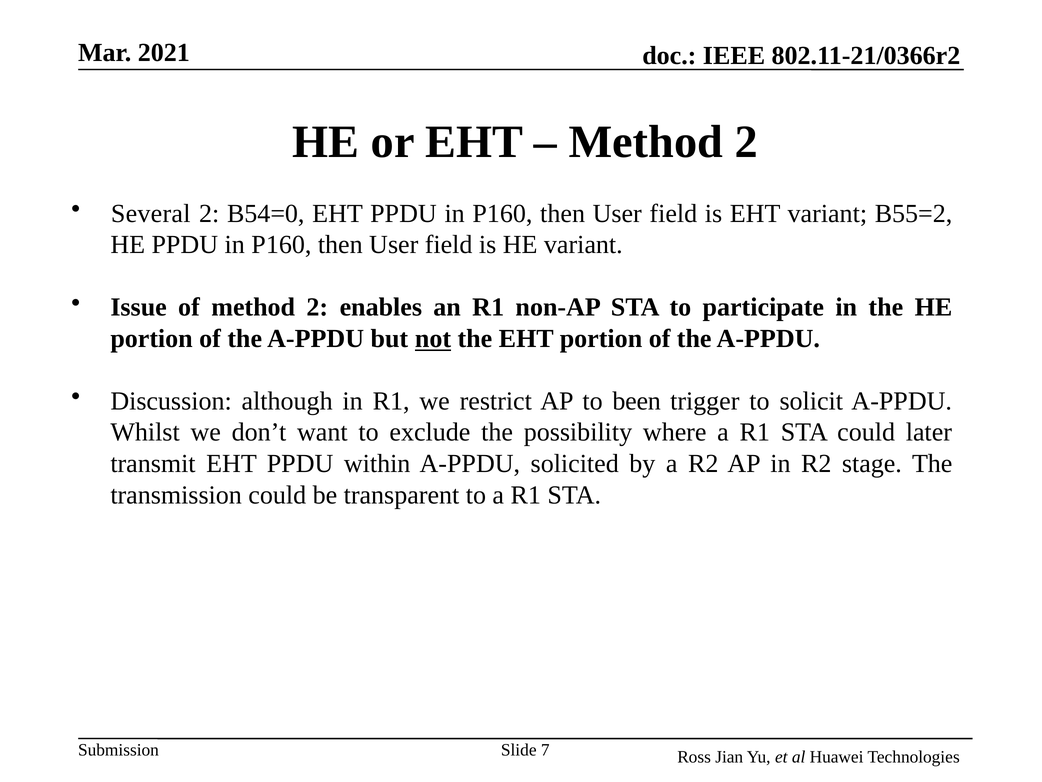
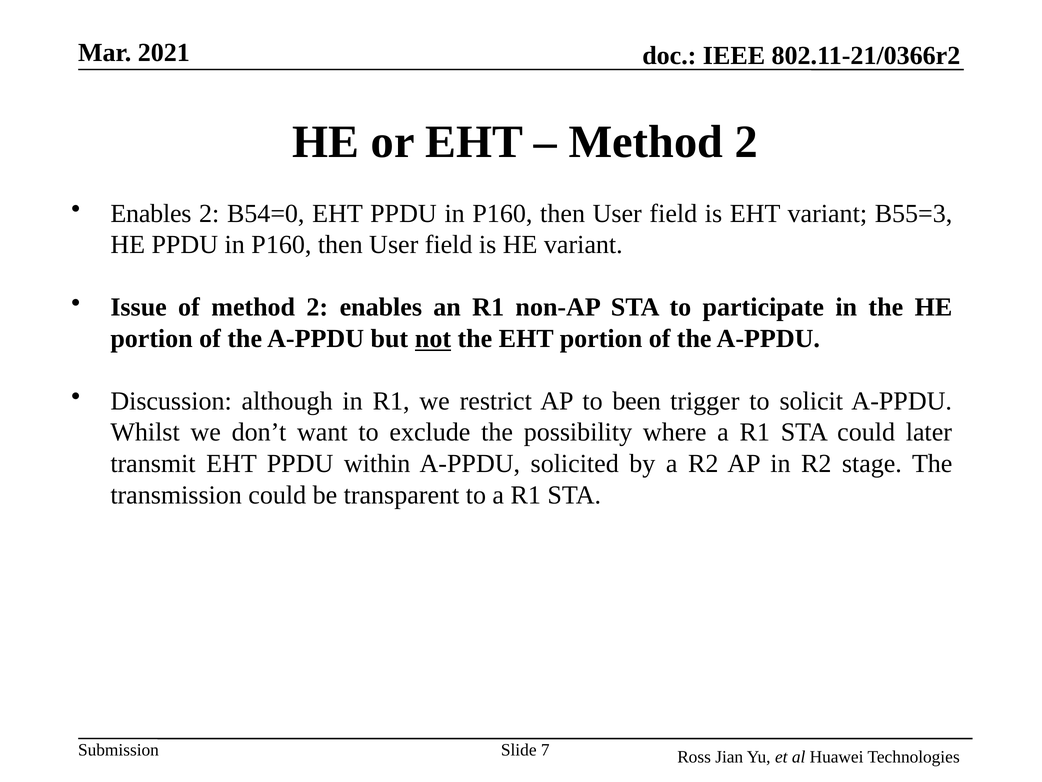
Several: Several -> Enables (151, 213)
B55=2: B55=2 -> B55=3 (914, 213)
